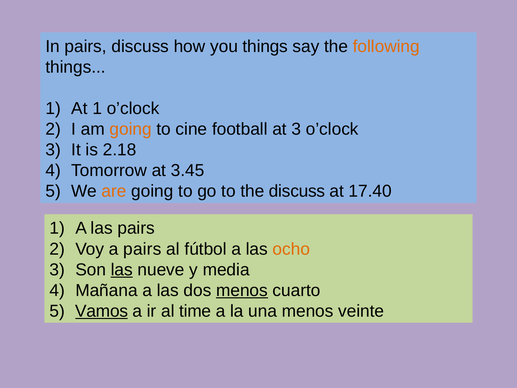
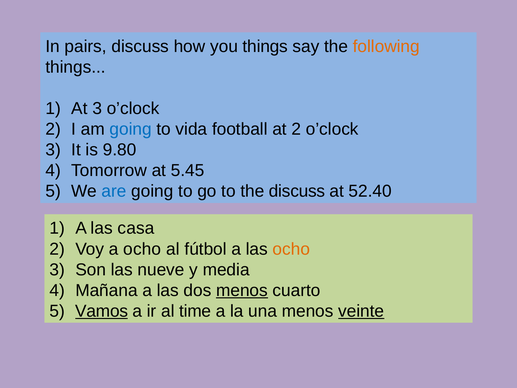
At 1: 1 -> 3 (97, 108)
going colour: orange -> blue (131, 129)
cine: cine -> vida (191, 129)
at 3: 3 -> 2 (296, 129)
2.18: 2.18 -> 9.80 (120, 150)
3.45: 3.45 -> 5.45 (188, 170)
are colour: orange -> blue (114, 191)
17.40: 17.40 -> 52.40 (370, 191)
las pairs: pairs -> casa (136, 228)
a pairs: pairs -> ocho (142, 249)
las underline: present -> none (122, 270)
veinte underline: none -> present (361, 311)
